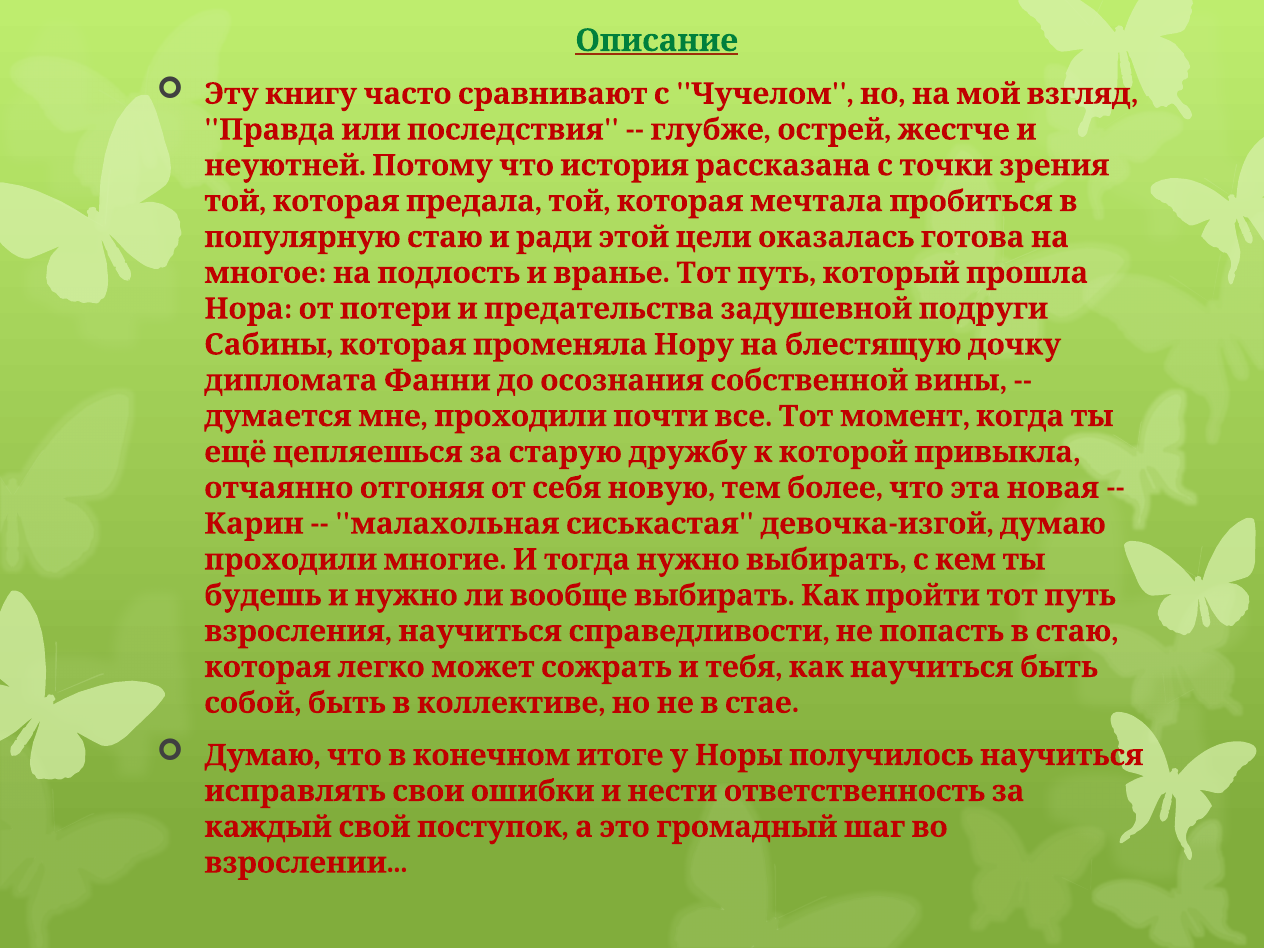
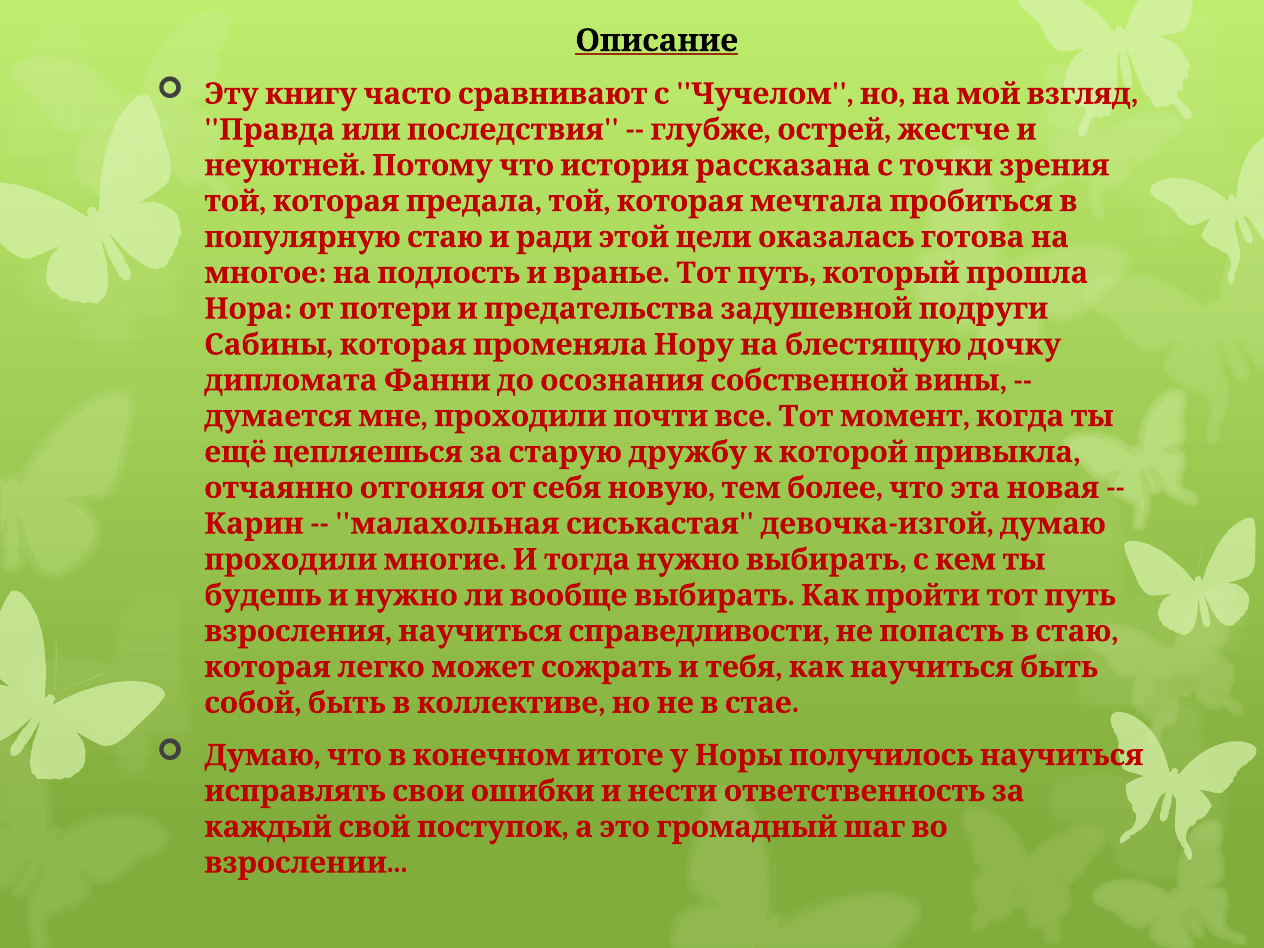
Описание colour: green -> black (657, 41)
